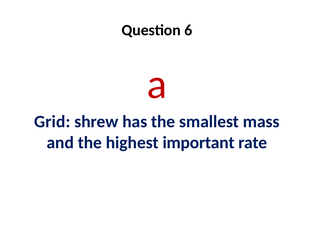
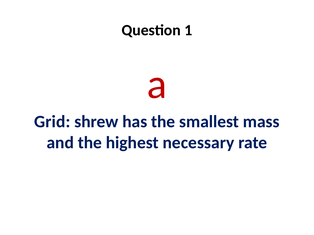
6: 6 -> 1 (188, 30)
important: important -> necessary (198, 143)
